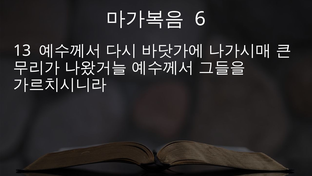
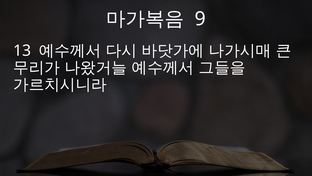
6: 6 -> 9 (200, 19)
